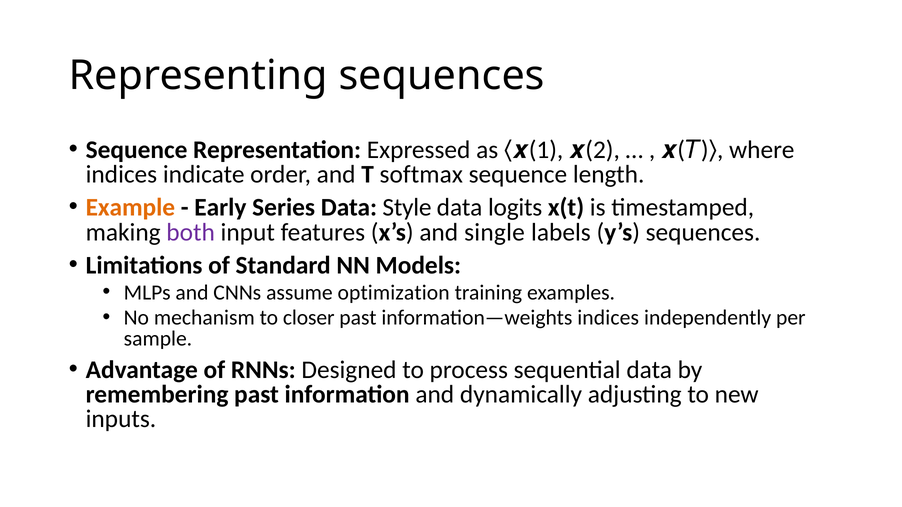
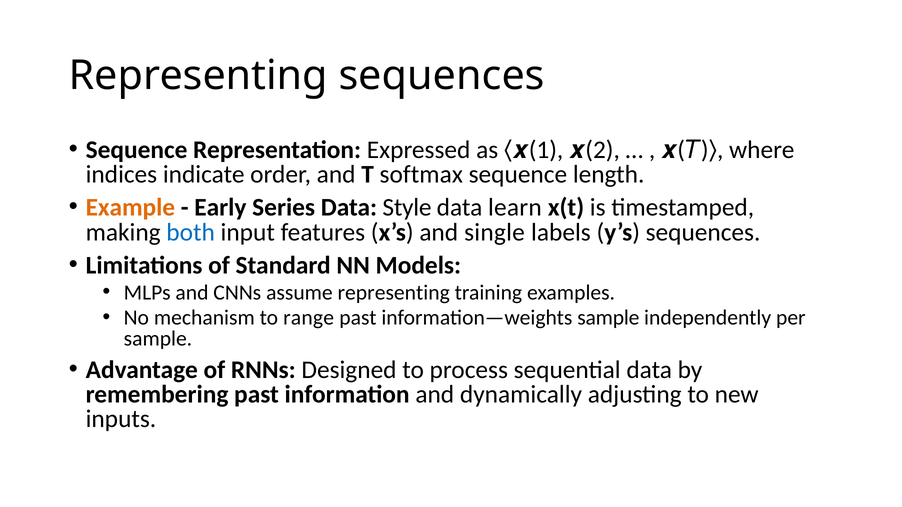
logits: logits -> learn (515, 208)
both colour: purple -> blue (191, 232)
assume optimization: optimization -> representing (394, 293)
closer: closer -> range (309, 318)
information—weights indices: indices -> sample (608, 318)
